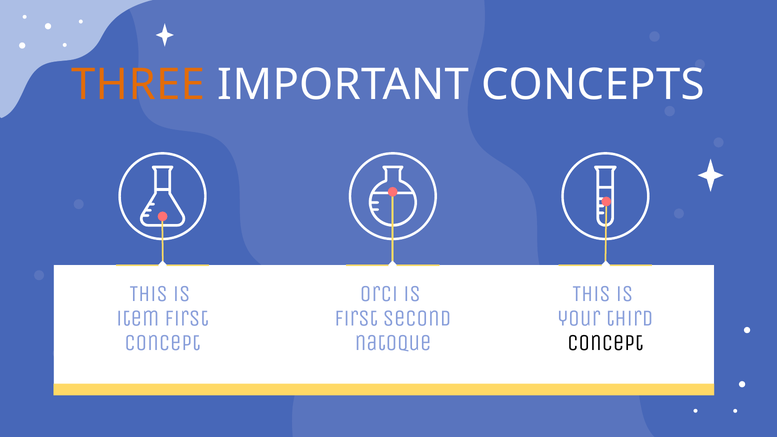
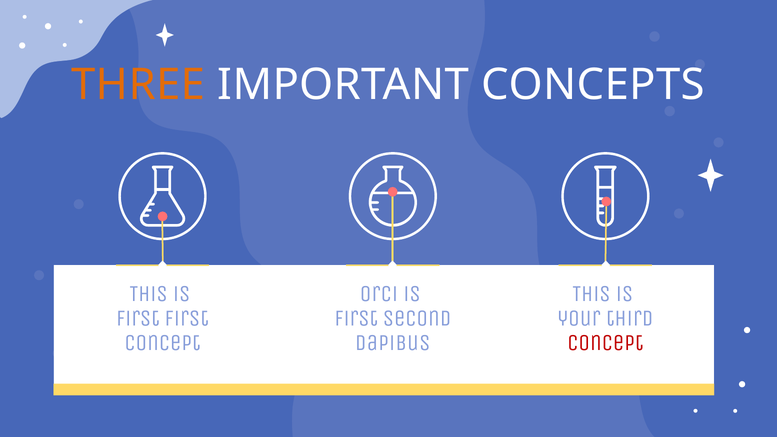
item: item -> first (138, 318)
natoque: natoque -> dapibus (393, 343)
concept colour: black -> red (605, 343)
